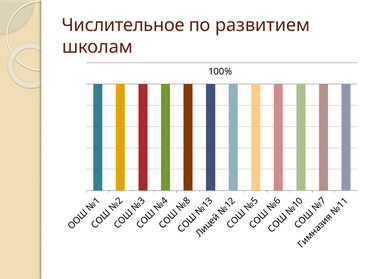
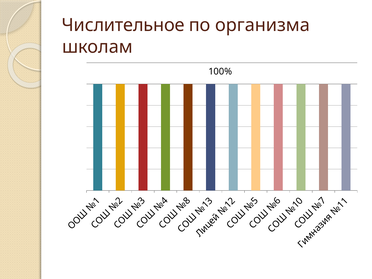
развитием: развитием -> организма (263, 25)
